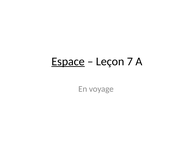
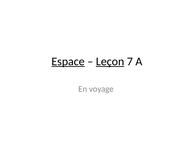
Leçon underline: none -> present (110, 62)
